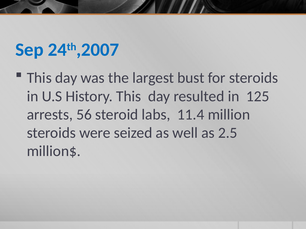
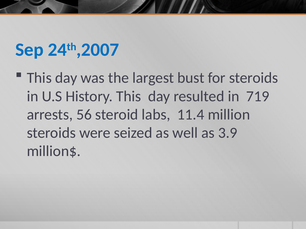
125: 125 -> 719 (258, 96)
2.5: 2.5 -> 3.9 (228, 133)
